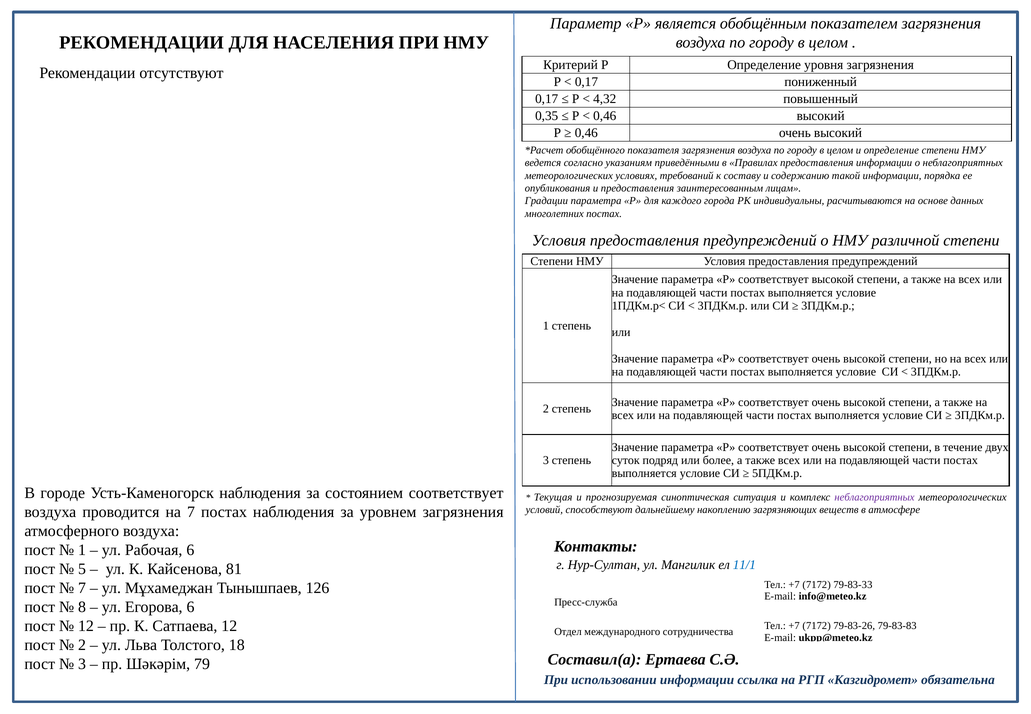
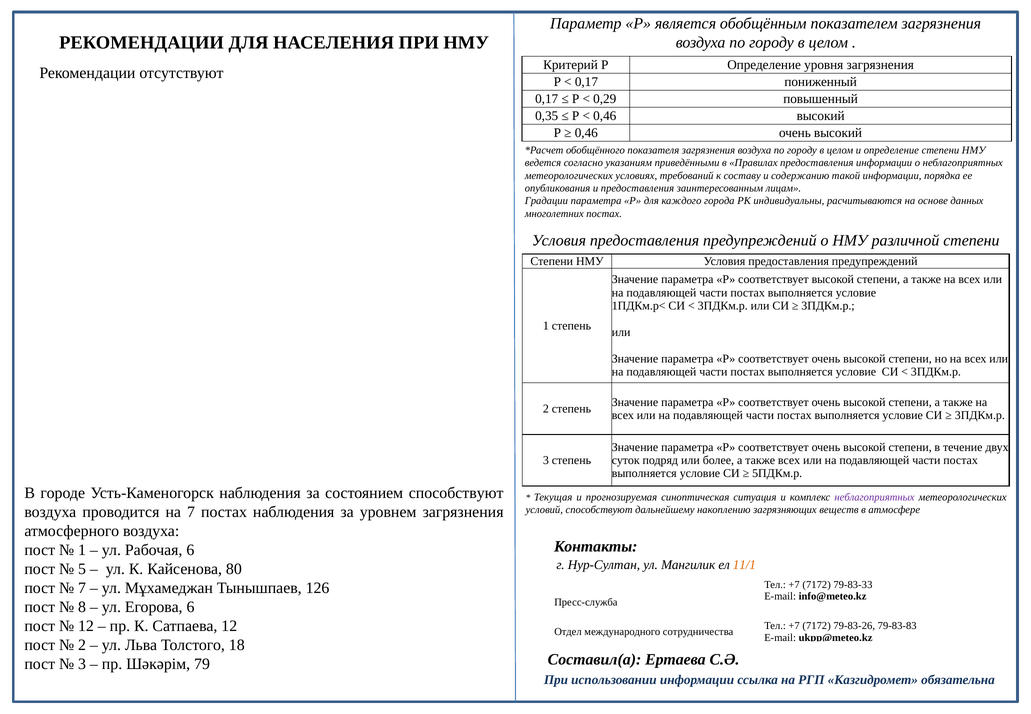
4,32: 4,32 -> 0,29 (605, 99)
состоянием соответствует: соответствует -> способствуют (456, 493)
11/1 colour: blue -> orange (744, 565)
81: 81 -> 80 (234, 569)
